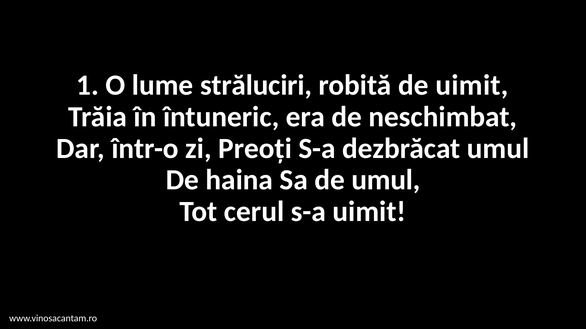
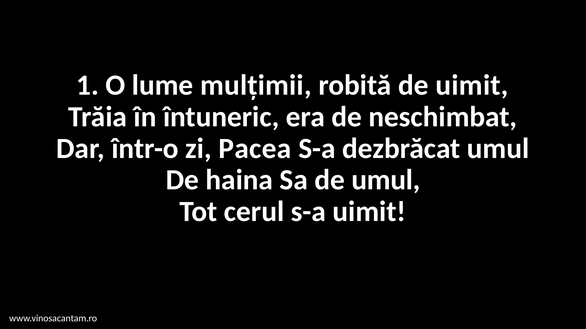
străluciri: străluciri -> mulțimii (256, 85)
Preoți: Preoți -> Pacea (255, 149)
